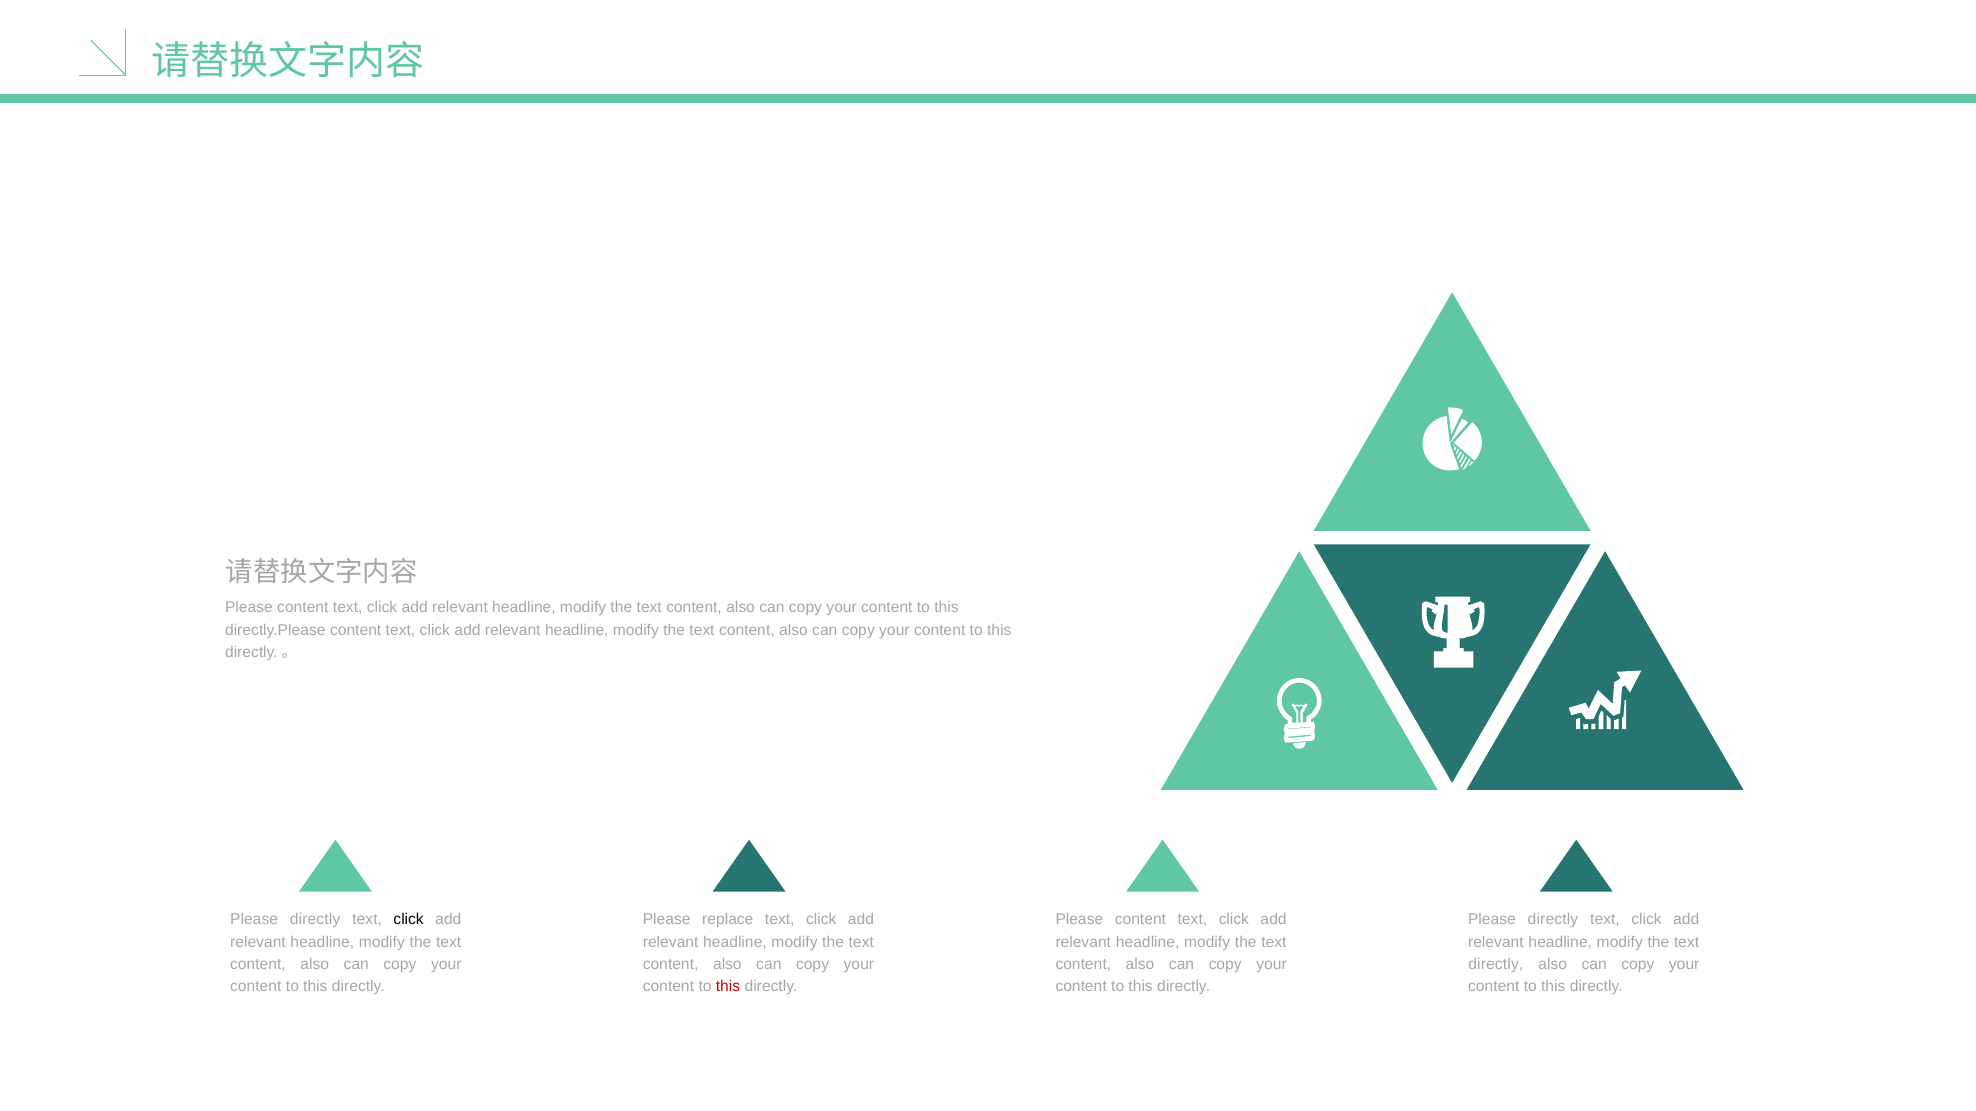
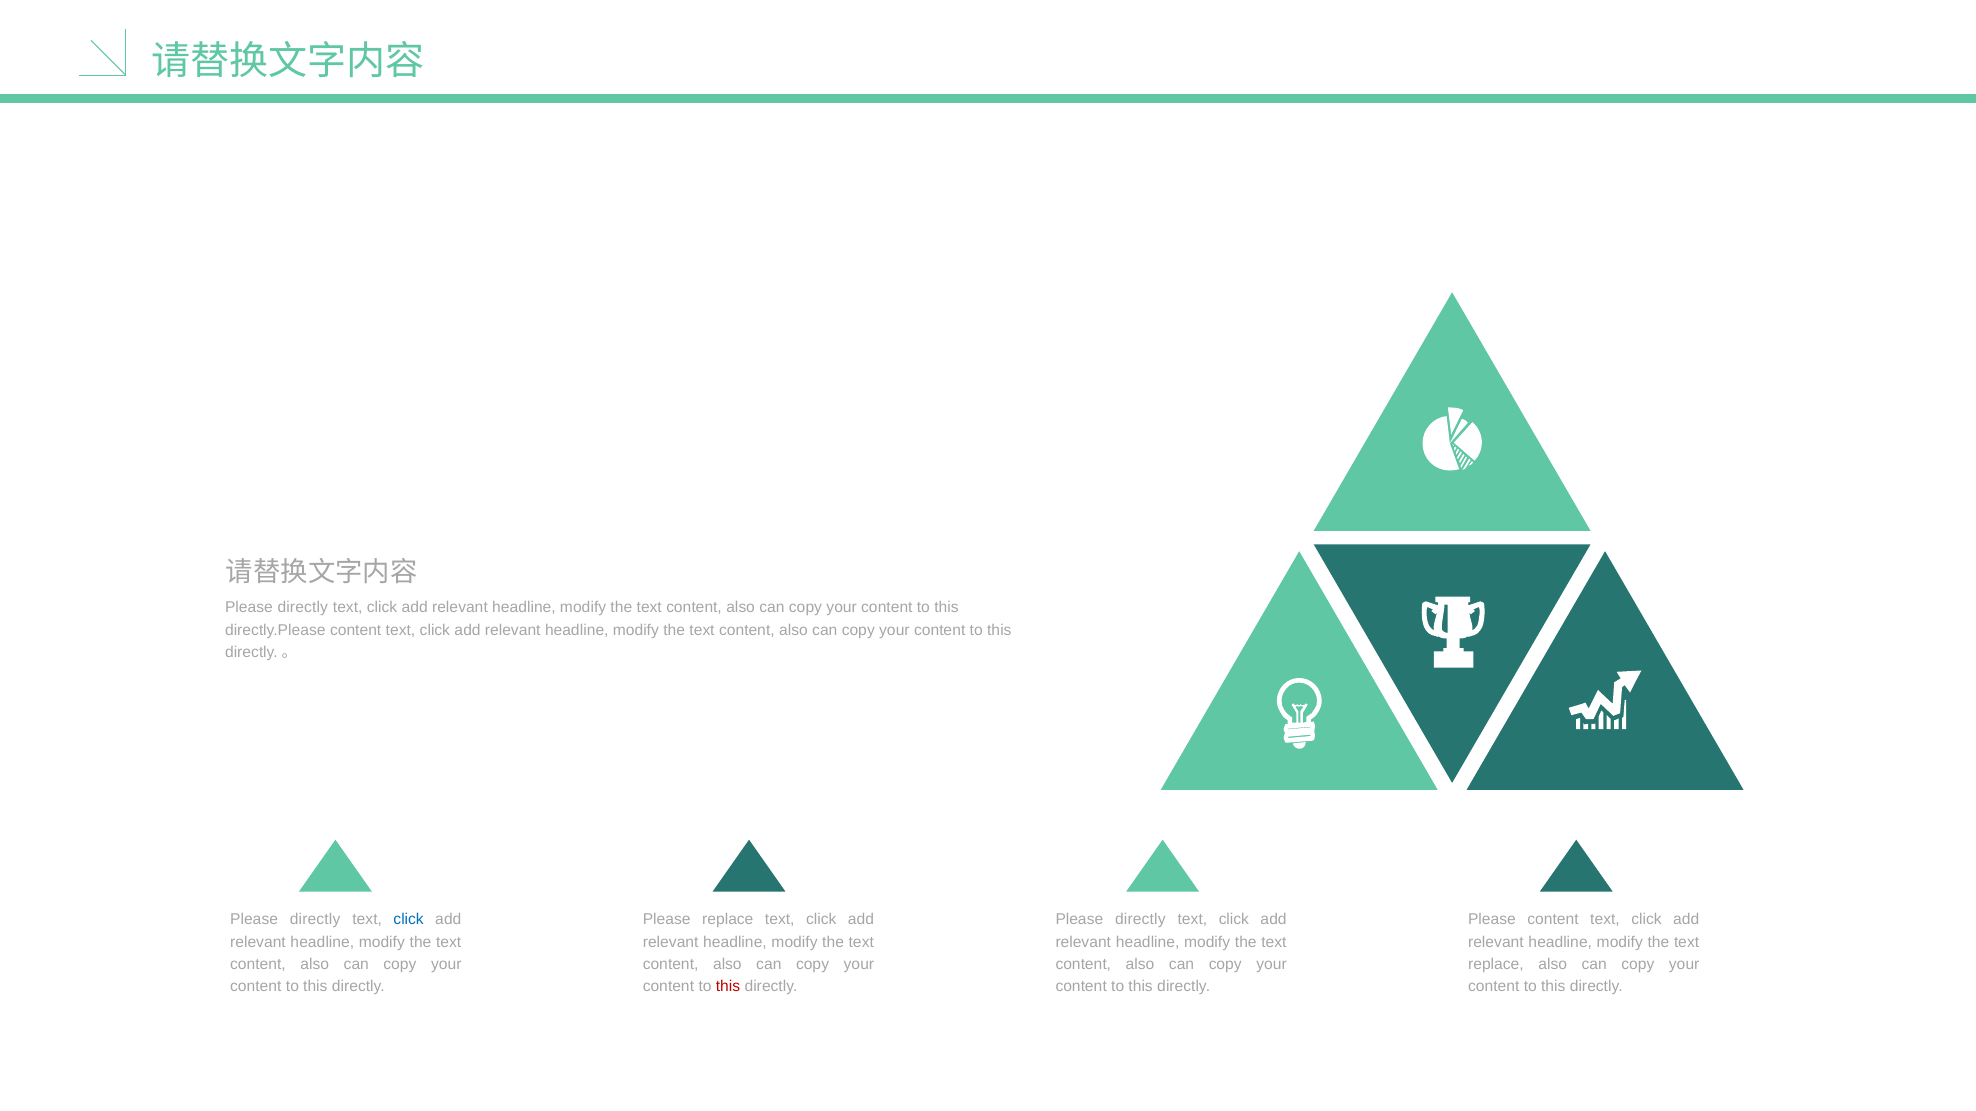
content: content -> directly (303, 608)
click colour: black -> blue (409, 920)
content: content -> directly (1140, 920)
directly: directly -> content (1553, 920)
directly: directly -> replace (1496, 965)
